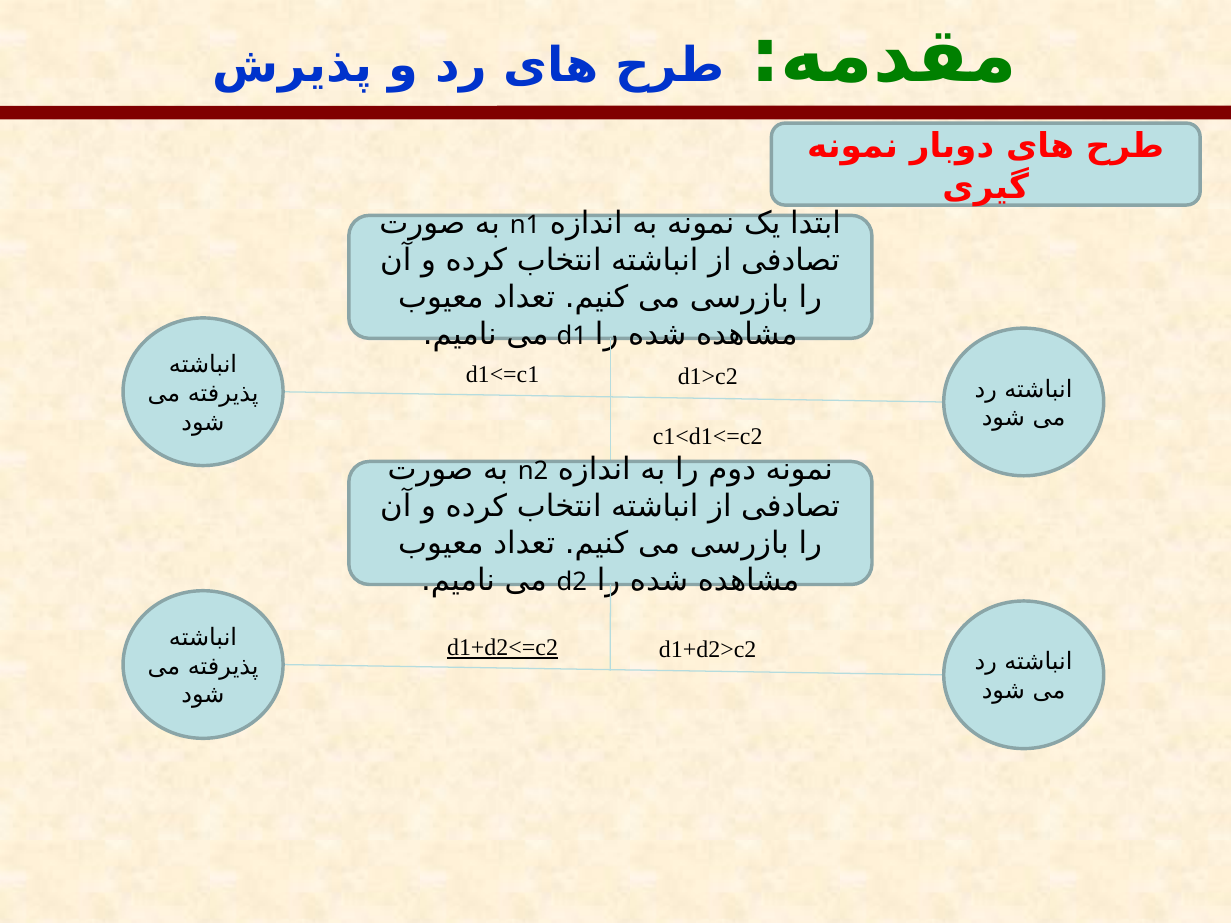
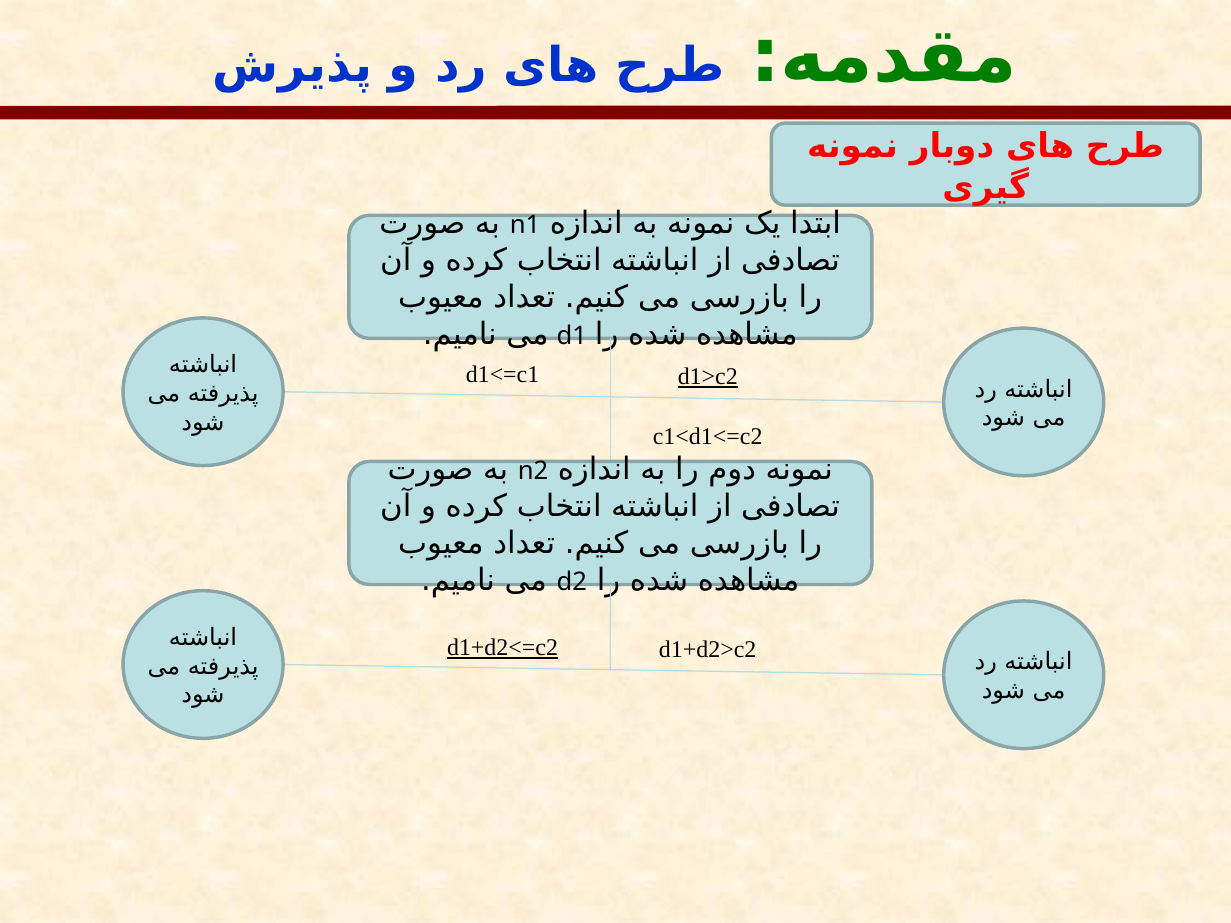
d1>c2 underline: none -> present (708, 377)
